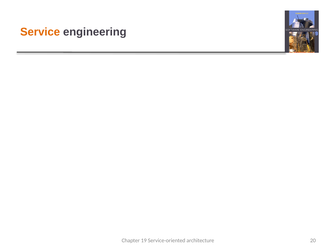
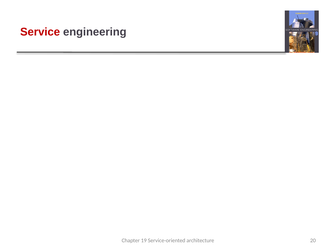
Service colour: orange -> red (40, 32)
